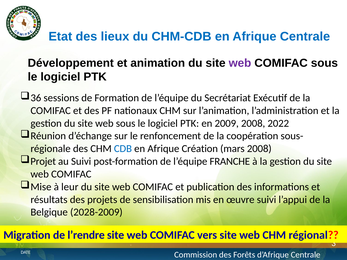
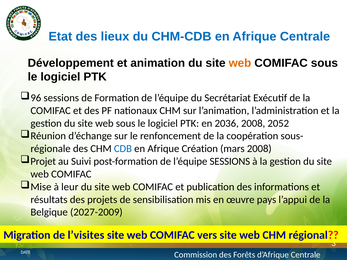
web colour: purple -> orange (240, 63)
36: 36 -> 96 (36, 98)
2009: 2009 -> 2036 (227, 123)
2022: 2022 -> 2052 (278, 123)
l’équipe FRANCHE: FRANCHE -> SESSIONS (230, 162)
œuvre suivi: suivi -> pays (267, 200)
2028-2009: 2028-2009 -> 2027-2009 (96, 212)
l’rendre: l’rendre -> l’visites (86, 235)
